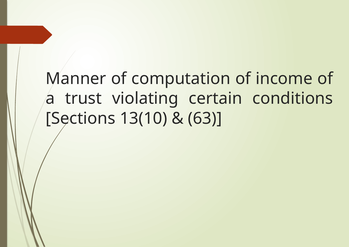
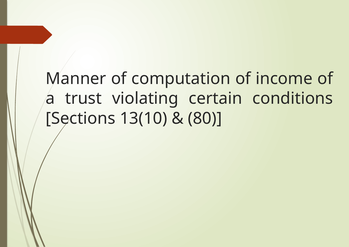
63: 63 -> 80 (205, 118)
